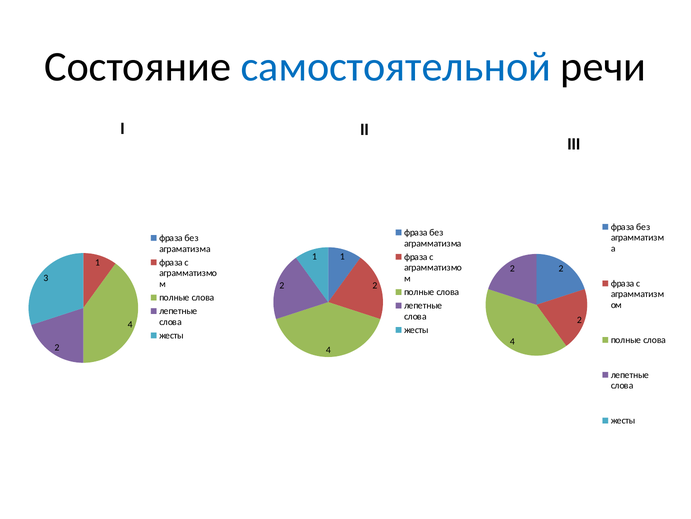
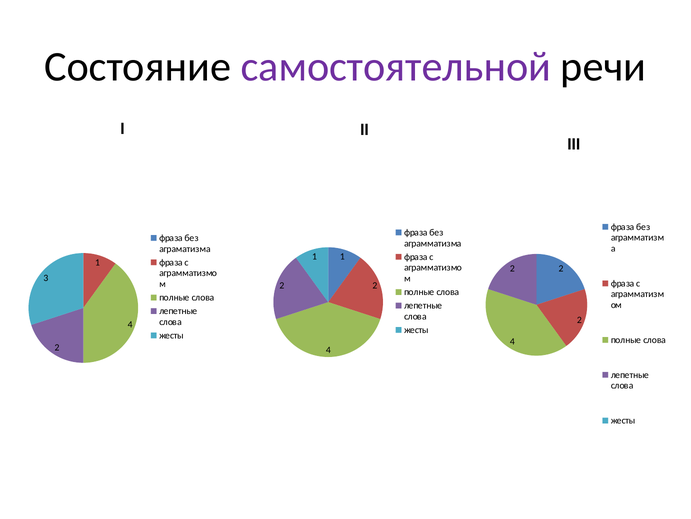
самостоятельной colour: blue -> purple (396, 67)
